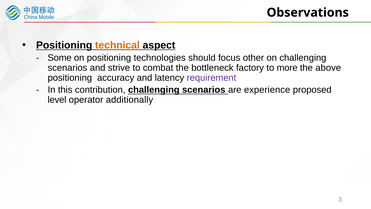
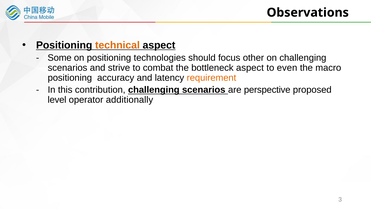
bottleneck factory: factory -> aspect (250, 68)
more: more -> even (287, 68)
above: above -> macro (328, 68)
requirement colour: purple -> orange (211, 78)
experience: experience -> perspective (267, 90)
